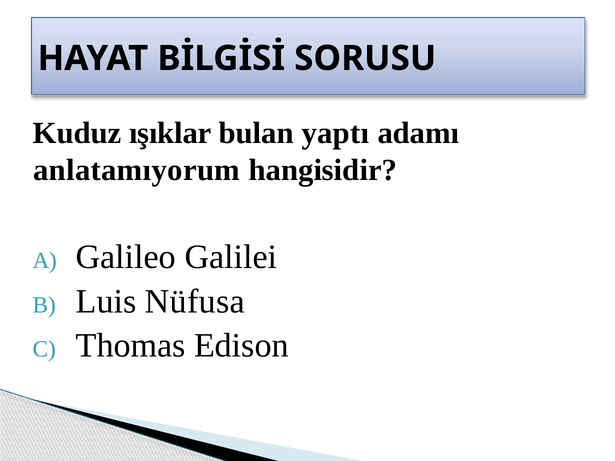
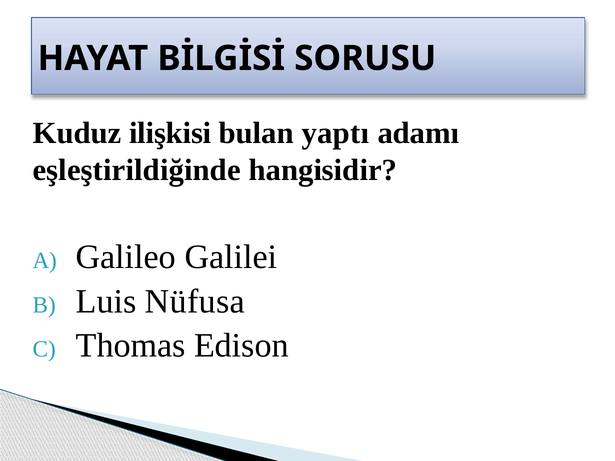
ışıklar: ışıklar -> ilişkisi (170, 133)
anlatamıyorum: anlatamıyorum -> eşleştirildiğinde (137, 170)
